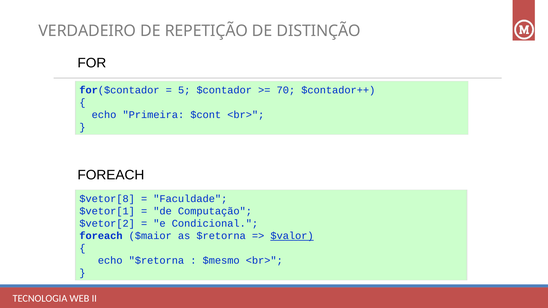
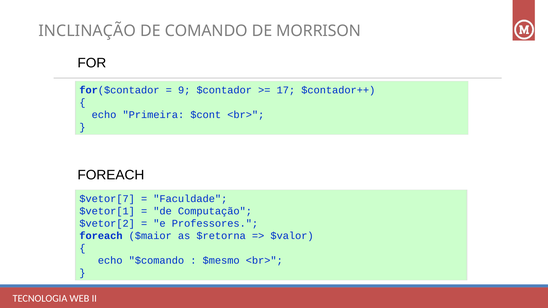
VERDADEIRO: VERDADEIRO -> INCLINAÇÃO (87, 31)
REPETIÇÃO: REPETIÇÃO -> COMANDO (206, 31)
DISTINÇÃO: DISTINÇÃO -> MORRISON (319, 31)
5: 5 -> 9 (184, 90)
70: 70 -> 17 (286, 90)
$vetor[8: $vetor[8 -> $vetor[7 (107, 199)
Condicional: Condicional -> Professores (215, 224)
$valor underline: present -> none (292, 236)
echo $retorna: $retorna -> $comando (156, 261)
